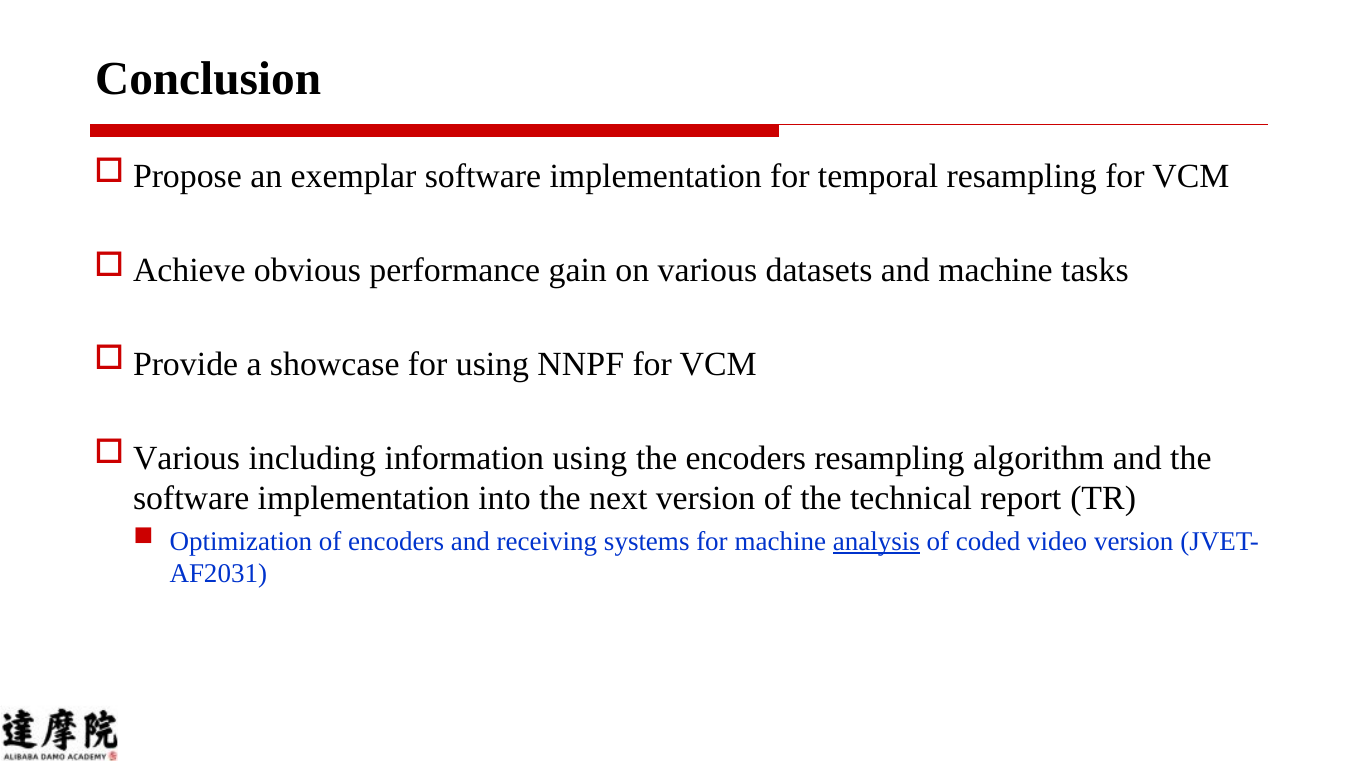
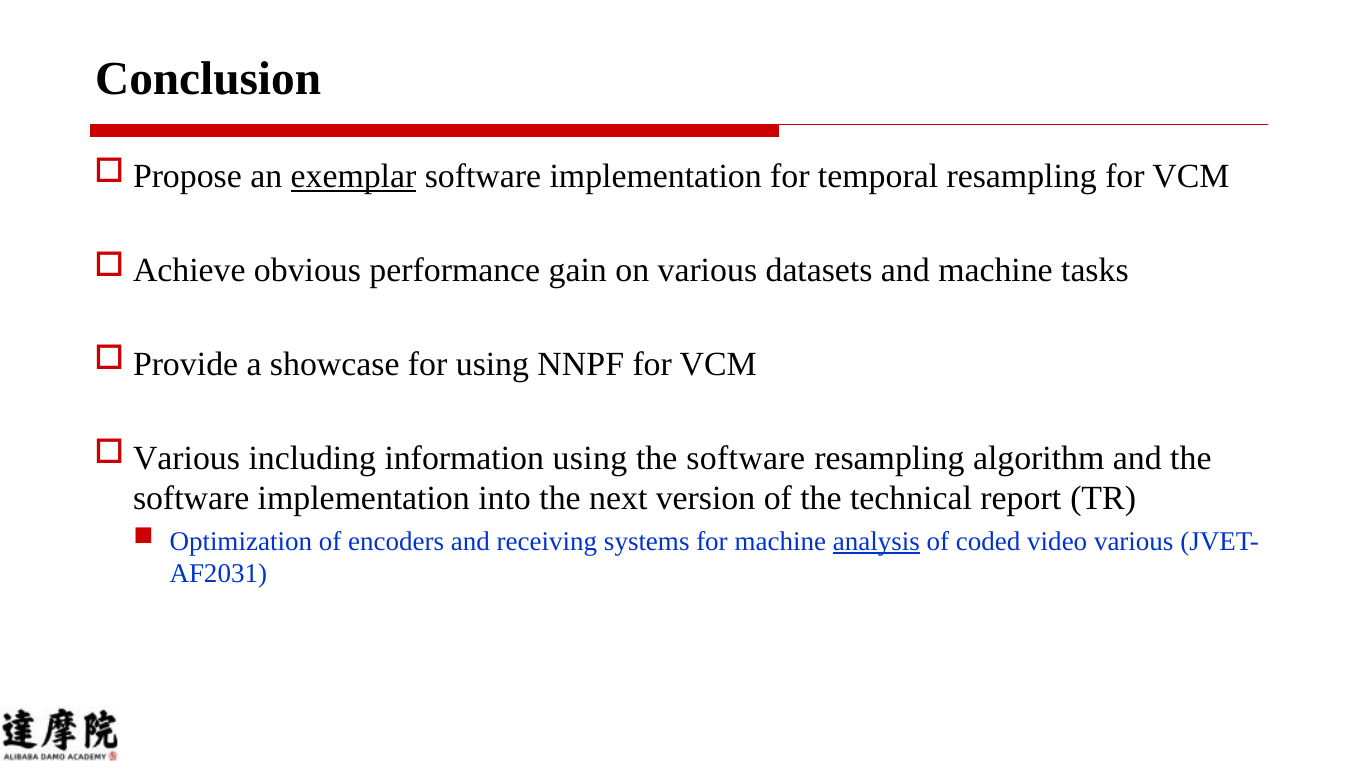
exemplar underline: none -> present (353, 177)
encoders: encoders -> software (746, 458)
video version: version -> various (1134, 541)
